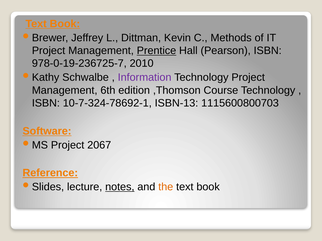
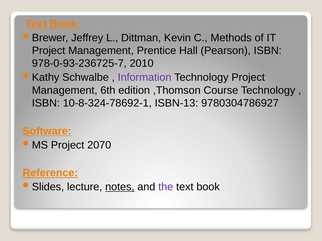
Prentice underline: present -> none (156, 51)
978-0-19-236725-7: 978-0-19-236725-7 -> 978-0-93-236725-7 (79, 64)
10-7-324-78692-1: 10-7-324-78692-1 -> 10-8-324-78692-1 (107, 103)
1115600800703: 1115600800703 -> 9780304786927 (240, 103)
2067: 2067 -> 2070 (99, 145)
the colour: orange -> purple (166, 187)
